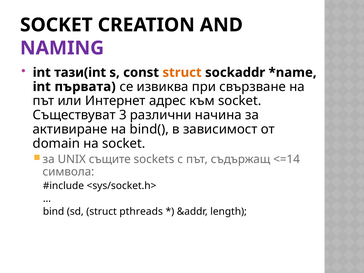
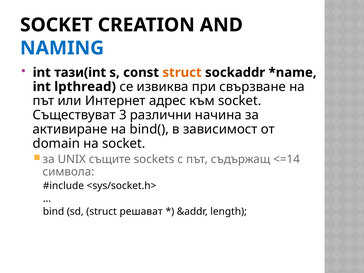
NAMING colour: purple -> blue (62, 48)
първата: първата -> lpthread (85, 87)
pthreads: pthreads -> решават (141, 212)
